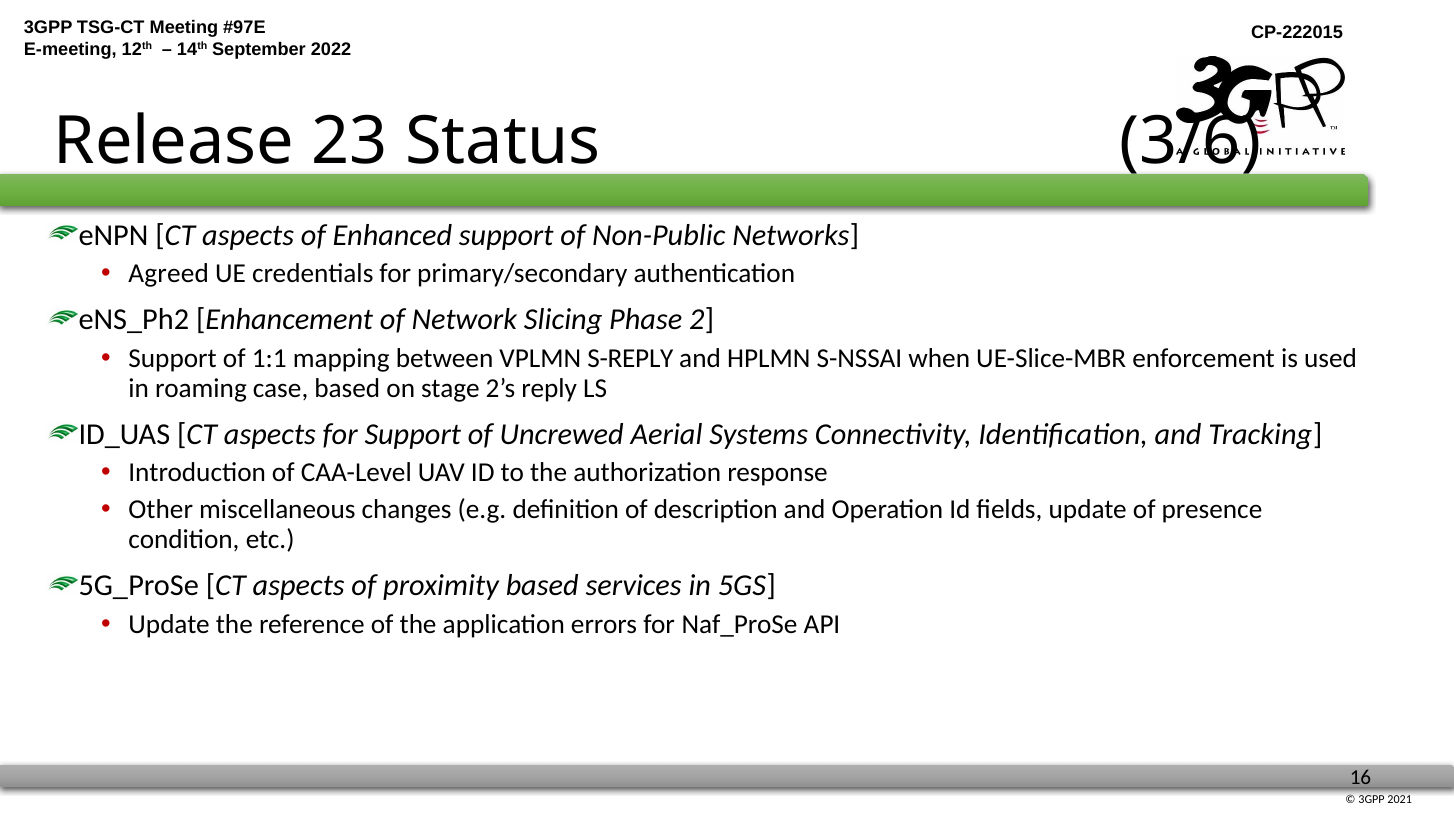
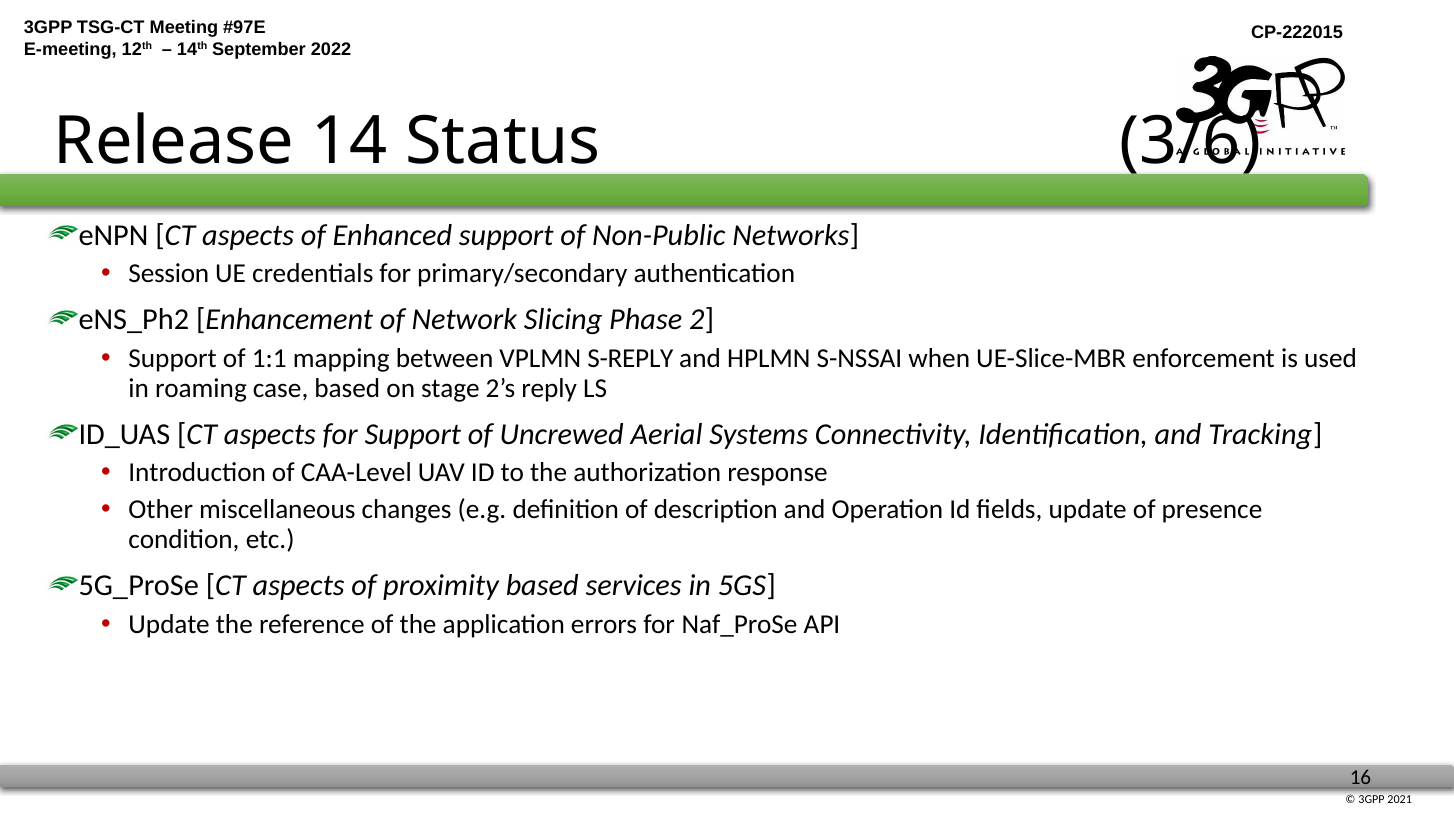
23: 23 -> 14 (350, 142)
Agreed: Agreed -> Session (169, 274)
